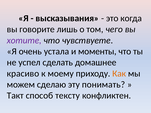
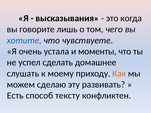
хотите colour: purple -> blue (24, 40)
красиво: красиво -> слушать (23, 74)
понимать: понимать -> развивать (104, 85)
Такт: Такт -> Есть (15, 96)
